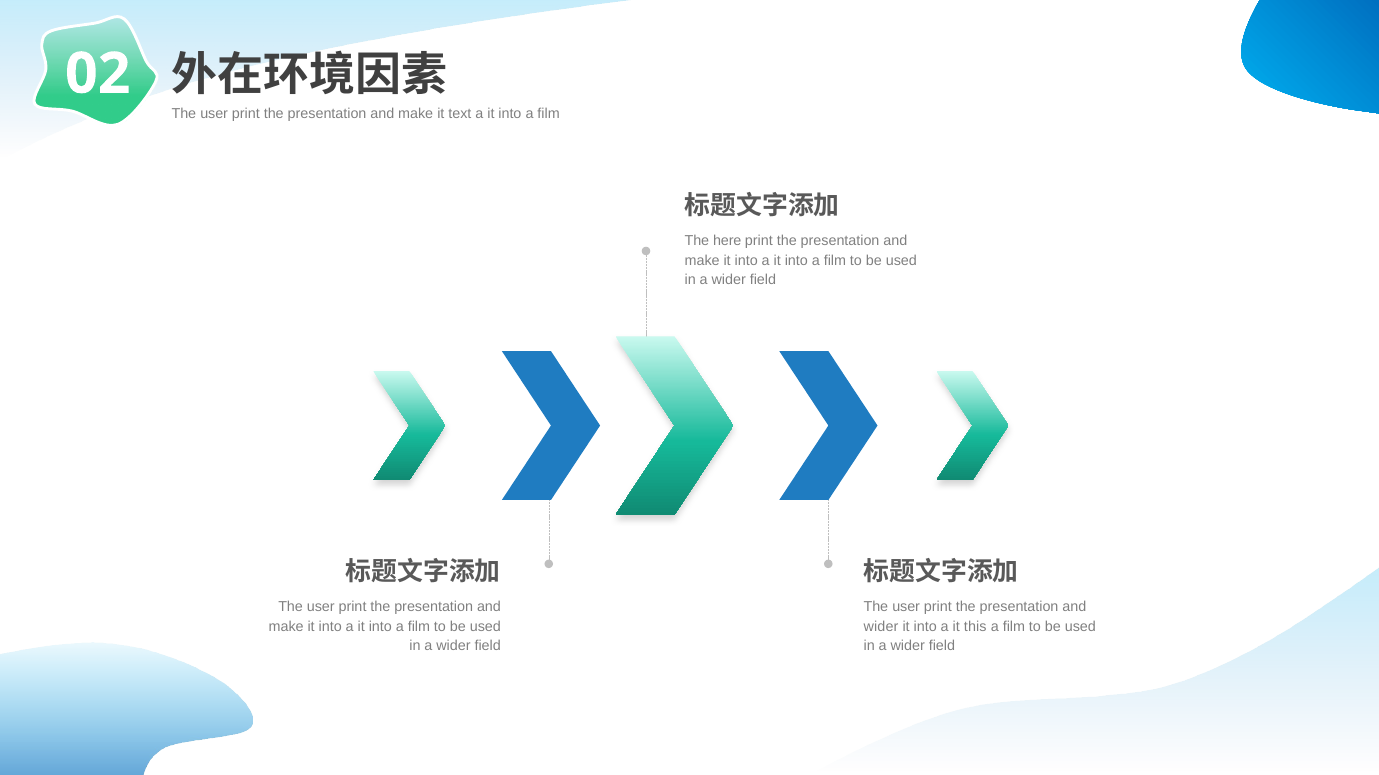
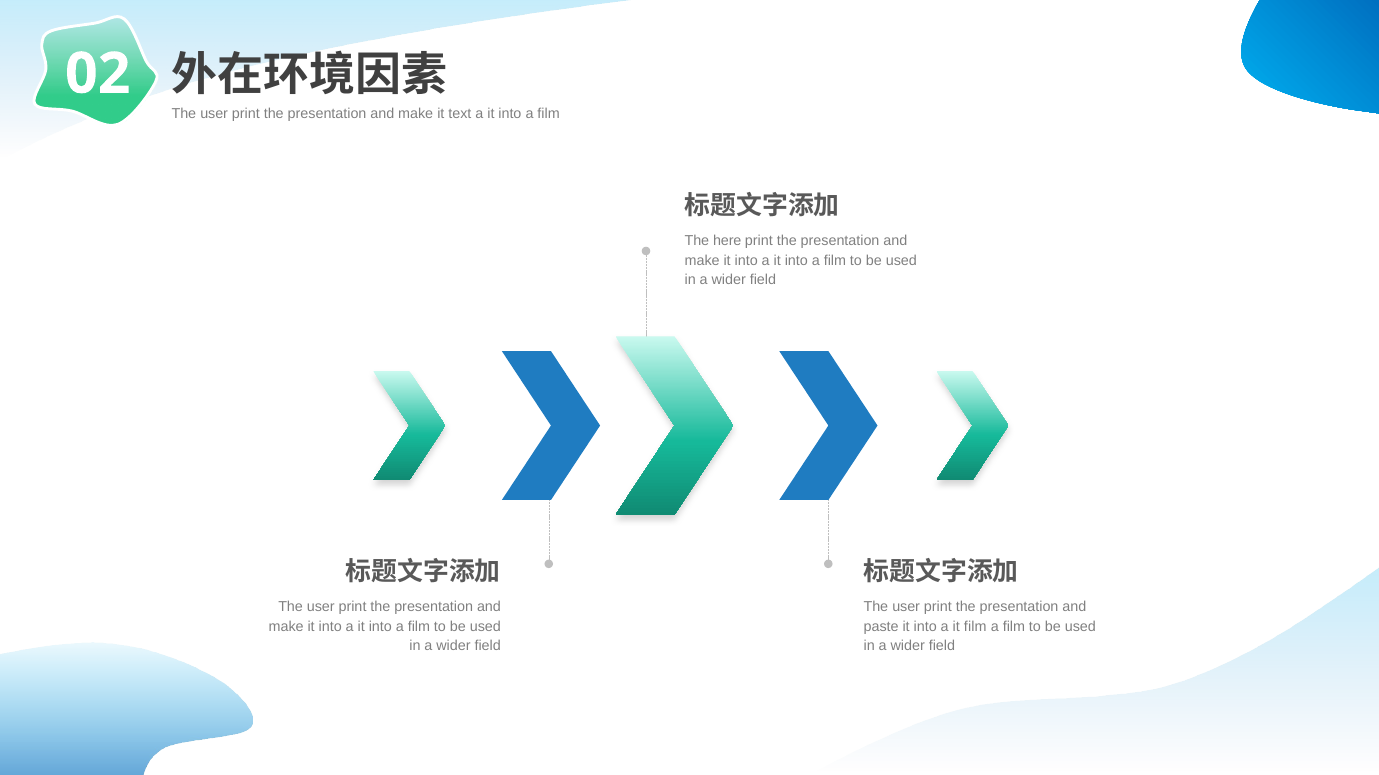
wider: wider -> paste (881, 627)
it this: this -> film (975, 627)
